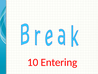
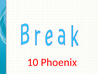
Entering: Entering -> Phoenix (59, 62)
